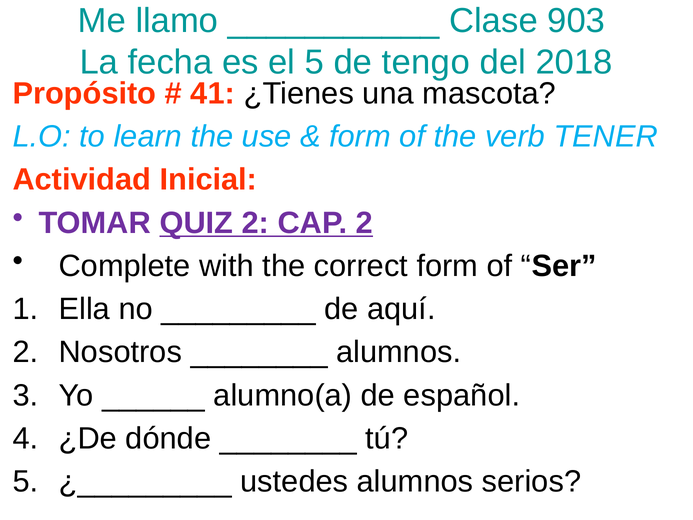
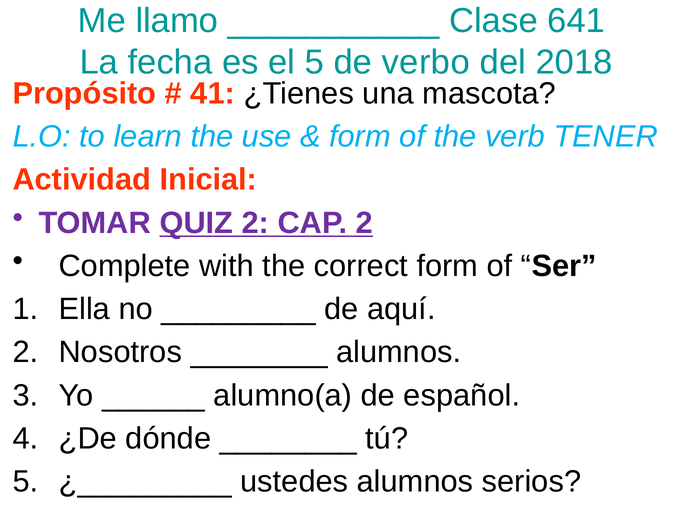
903: 903 -> 641 (576, 21)
tengo: tengo -> verbo (426, 62)
